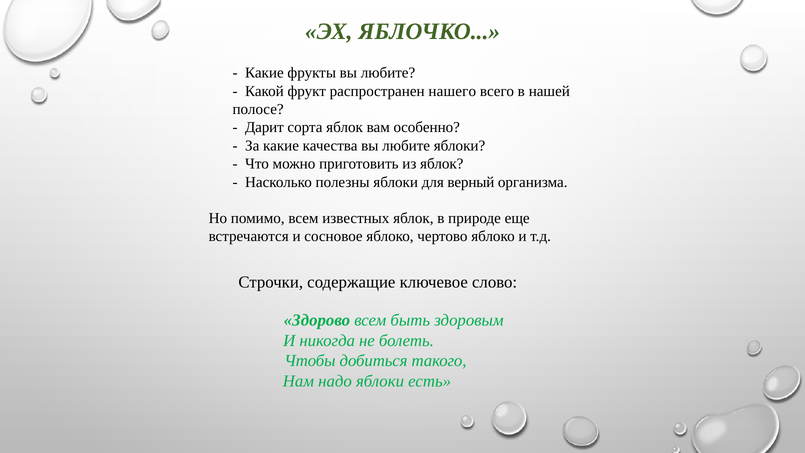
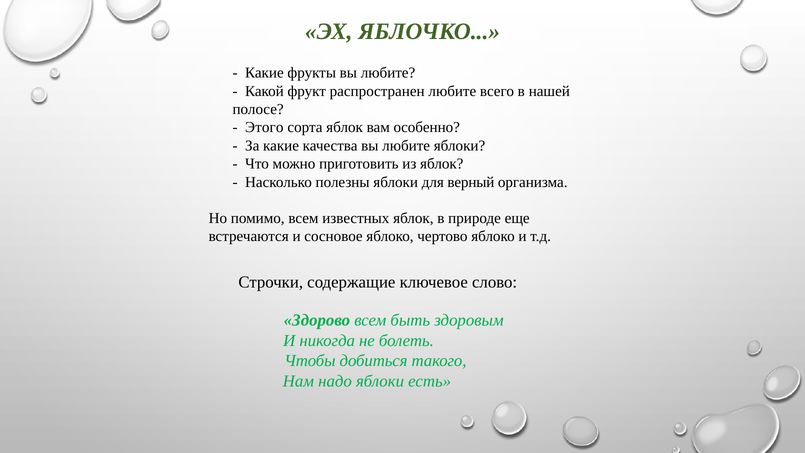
распространен нашего: нашего -> любите (452, 91)
Дарит: Дарит -> Этого (264, 127)
